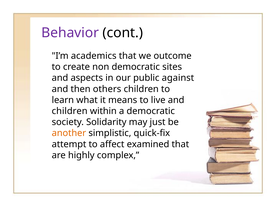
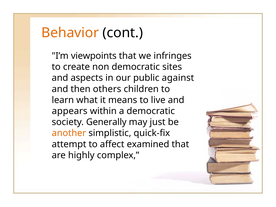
Behavior colour: purple -> orange (70, 33)
academics: academics -> viewpoints (94, 56)
outcome: outcome -> infringes (173, 56)
children: children -> appears (70, 111)
Solidarity: Solidarity -> Generally (106, 122)
